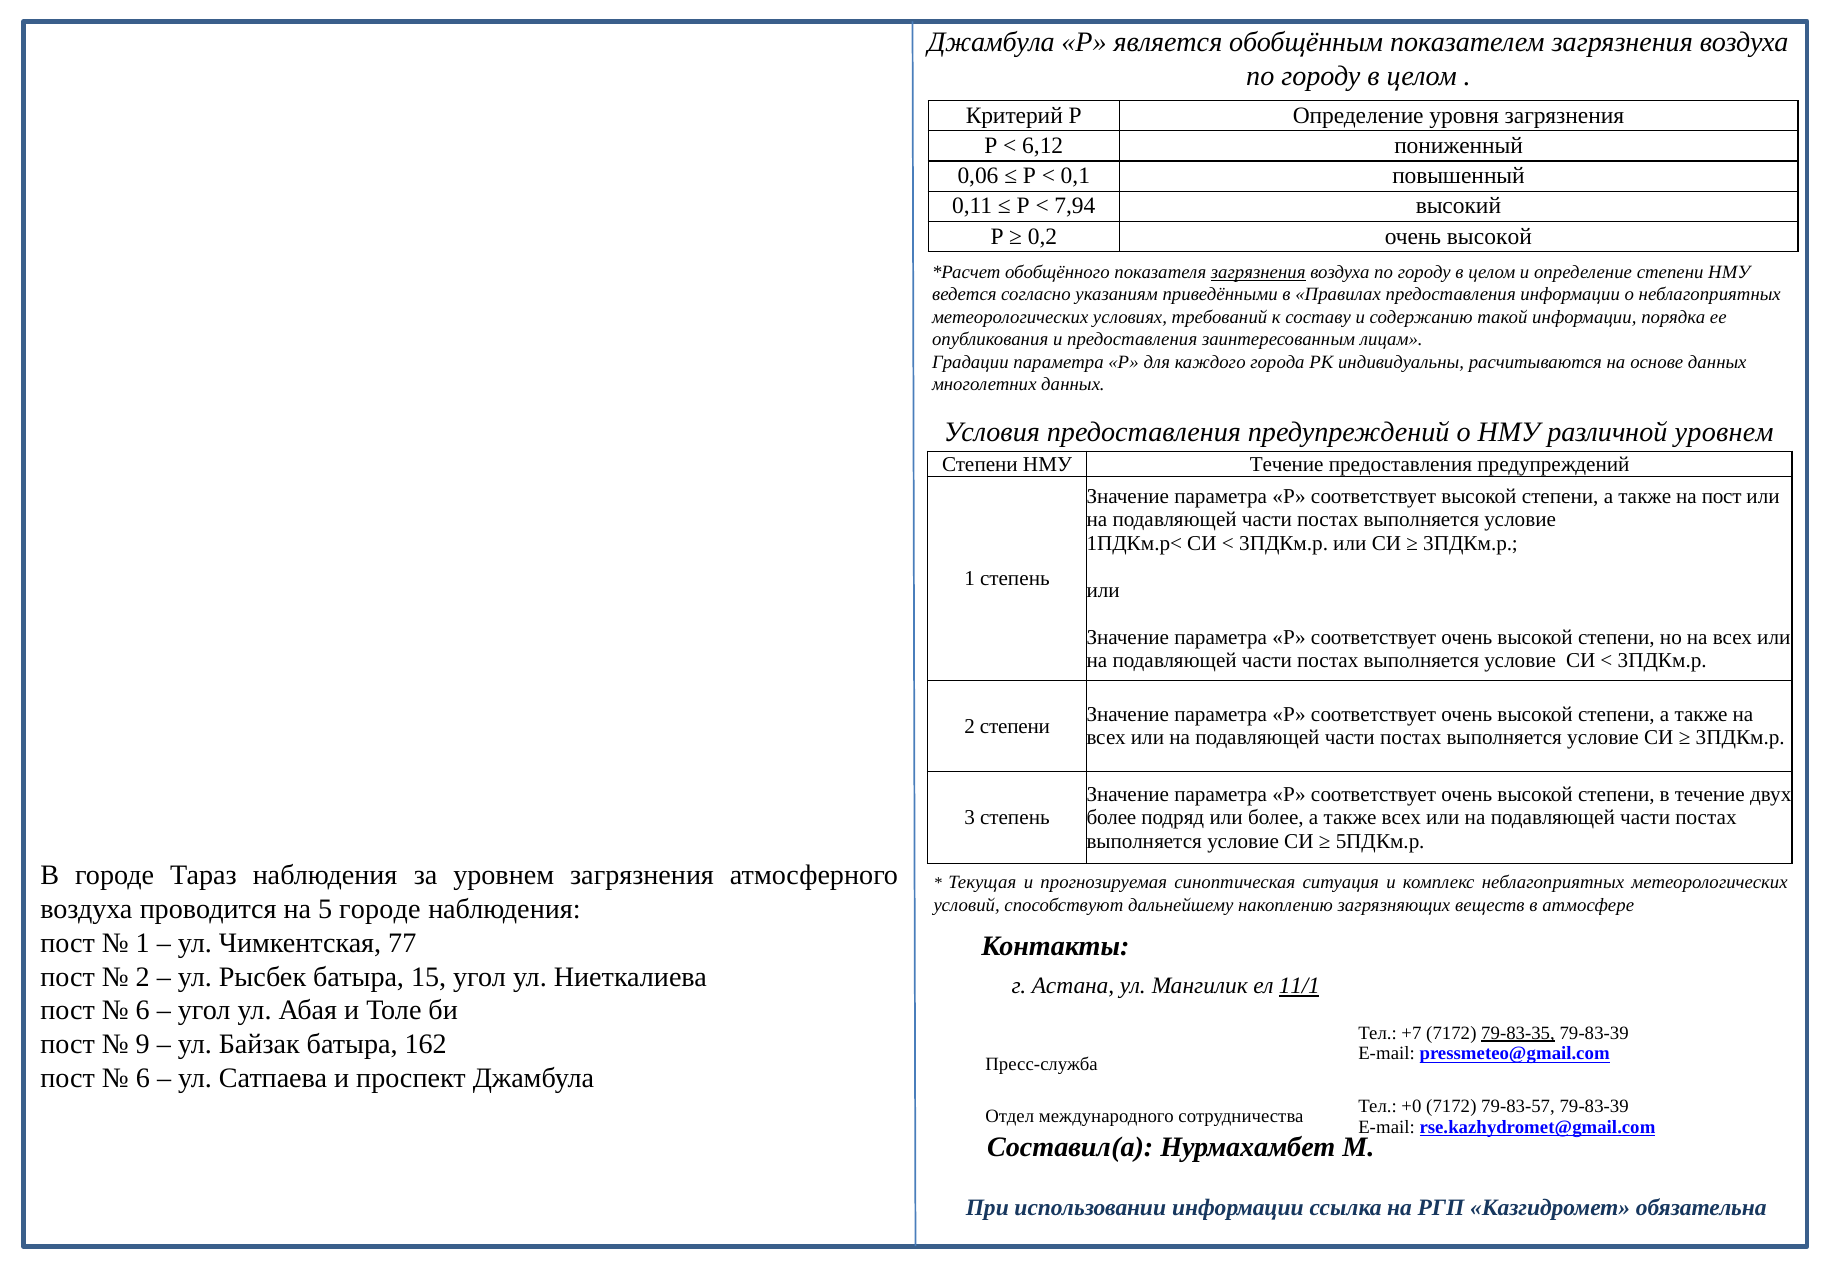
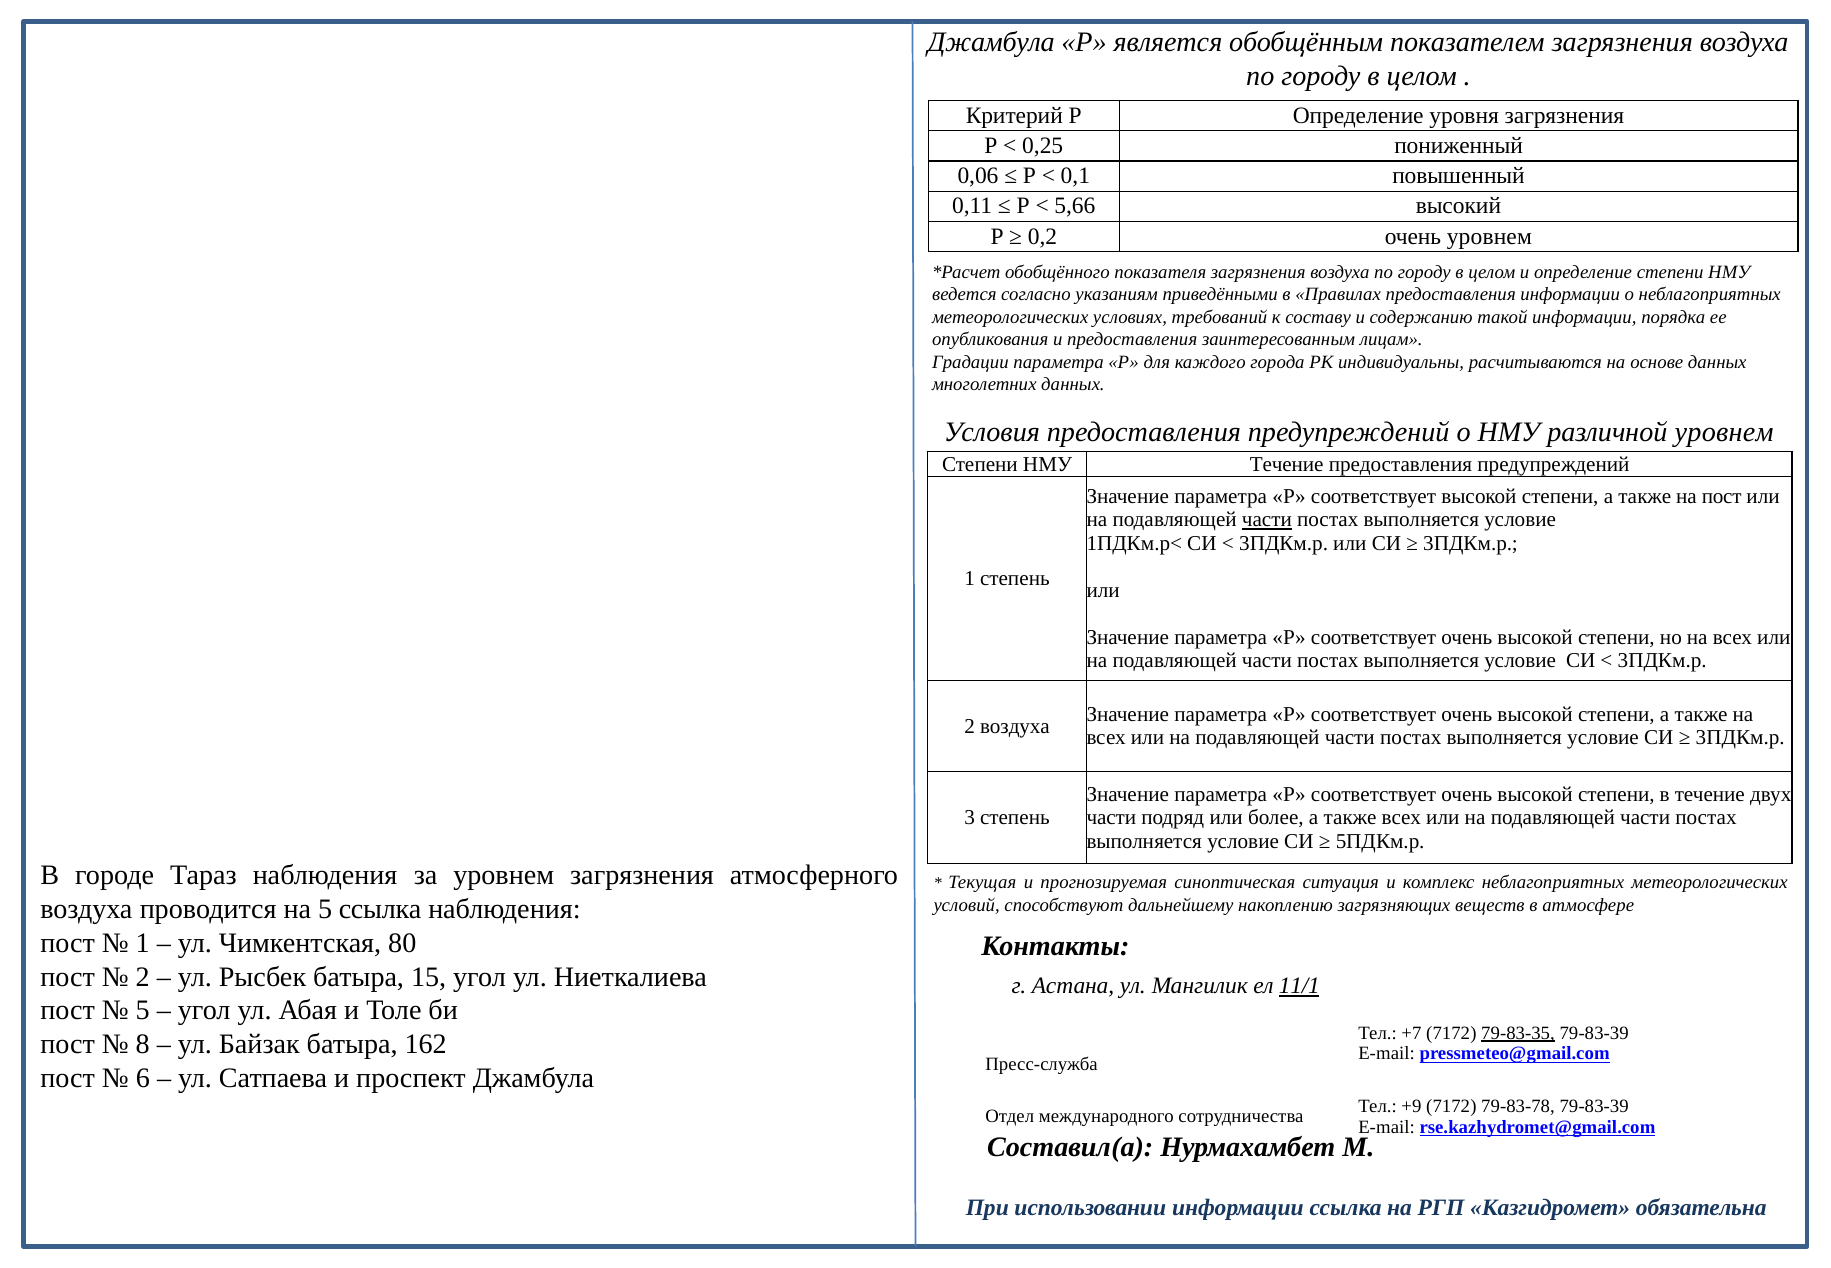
6,12: 6,12 -> 0,25 (1043, 146)
7,94: 7,94 -> 5,66 (1075, 206)
0,2 очень высокой: высокой -> уровнем (1489, 236)
загрязнения underline: present -> none (1258, 272)
части underline: none -> present (1267, 520)
2 степени: степени -> воздуха (1015, 726)
более: более -> части (1111, 817)
5 городе: городе -> ссылка (380, 909)
77: 77 -> 80 (402, 943)
6: 6 -> 5 (143, 1010)
9: 9 -> 8 (143, 1044)
+0: +0 -> +9 (1411, 1106)
79-83-57: 79-83-57 -> 79-83-78 (1518, 1106)
